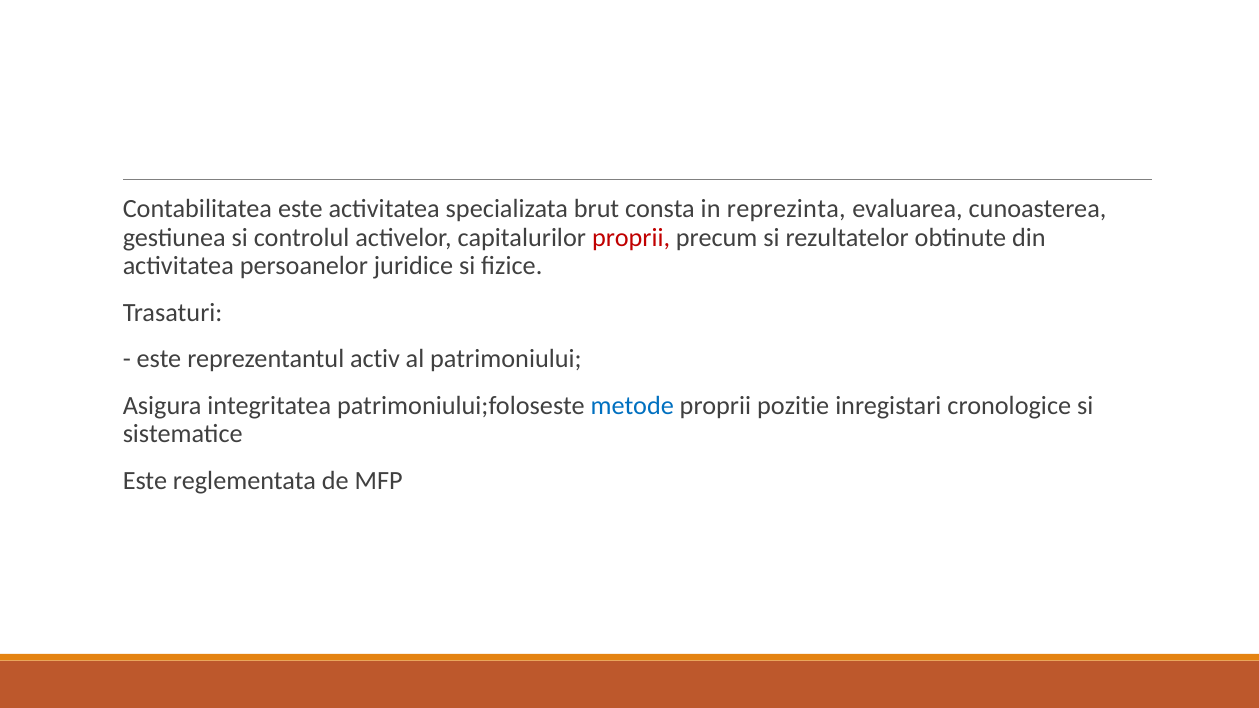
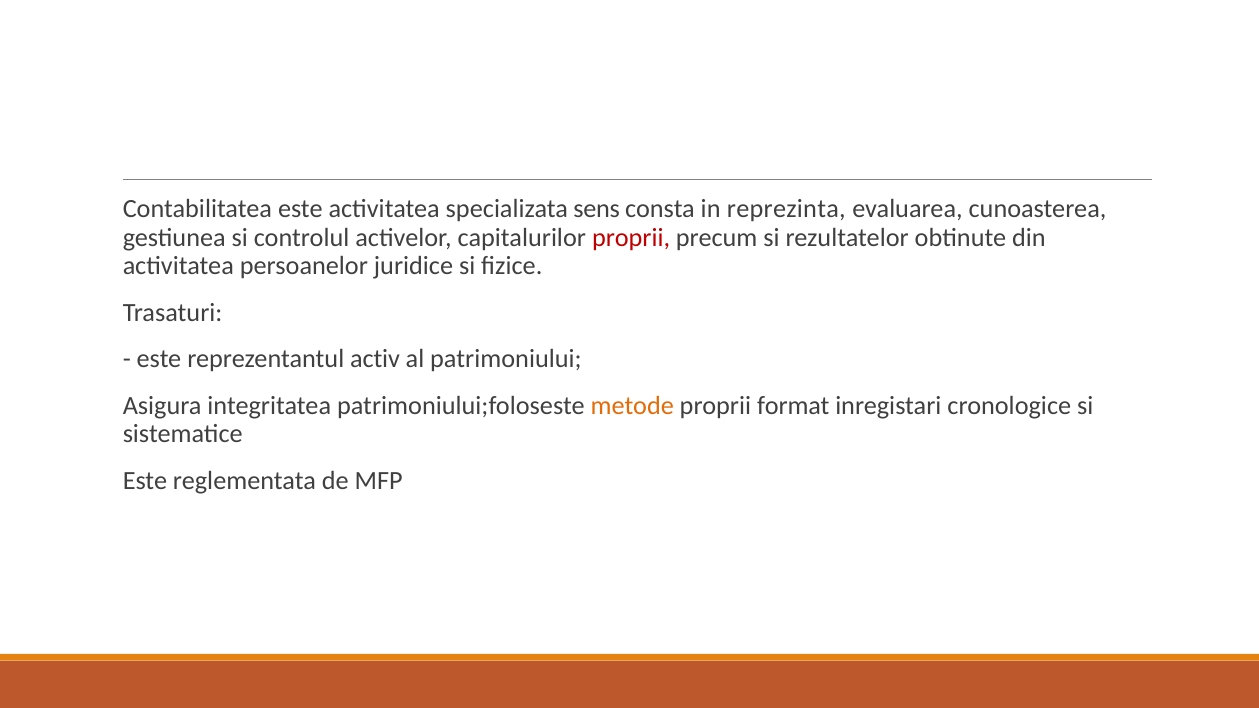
brut: brut -> sens (597, 209)
metode colour: blue -> orange (632, 406)
pozitie: pozitie -> format (793, 406)
